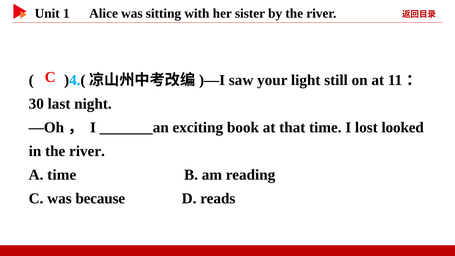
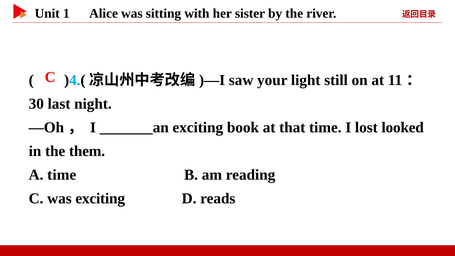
in the river: river -> them (87, 151)
was because: because -> exciting (100, 198)
